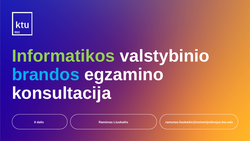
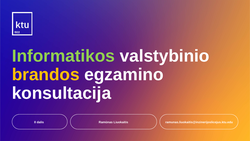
brandos colour: light blue -> yellow (46, 74)
